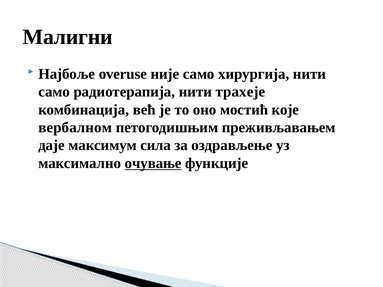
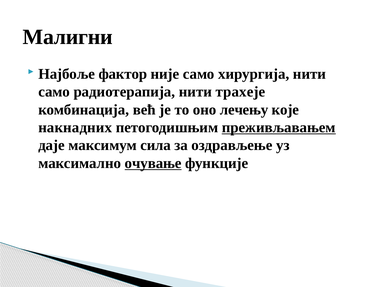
overuse: overuse -> фактор (123, 74)
мостић: мостић -> лечењу (244, 110)
вербалном: вербалном -> накнадних (75, 128)
преживљавањем underline: none -> present (279, 128)
